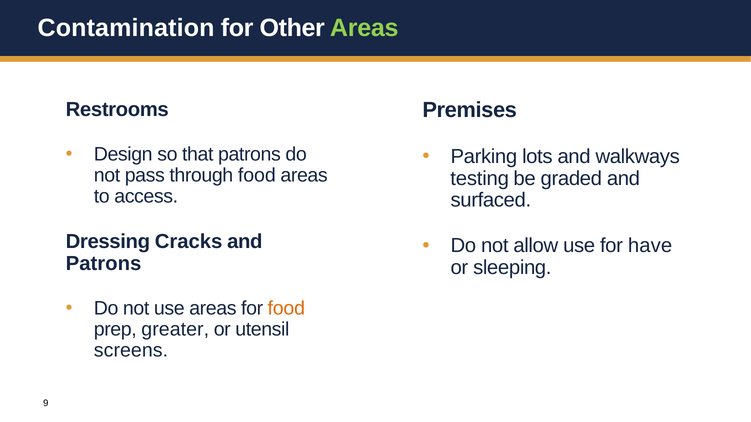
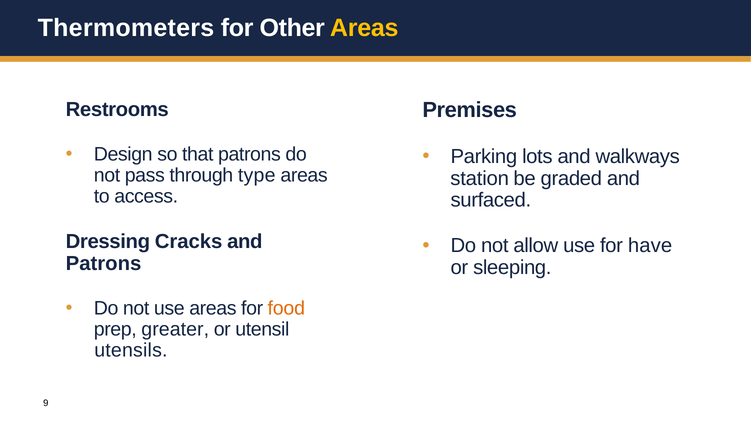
Contamination: Contamination -> Thermometers (126, 28)
Areas colour: light green -> yellow (364, 28)
through food: food -> type (257, 176)
testing: testing -> station (480, 178)
screens: screens -> utensils (131, 351)
